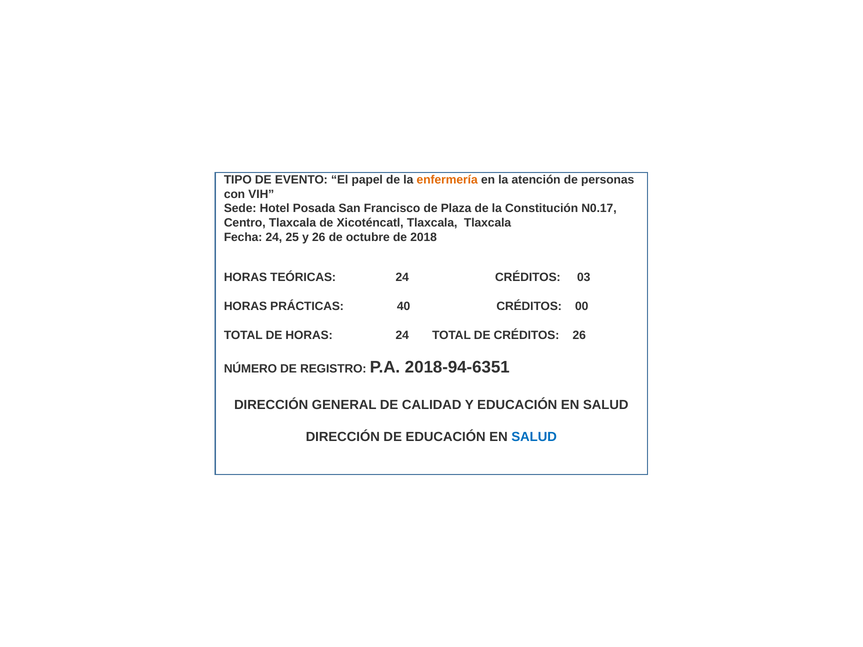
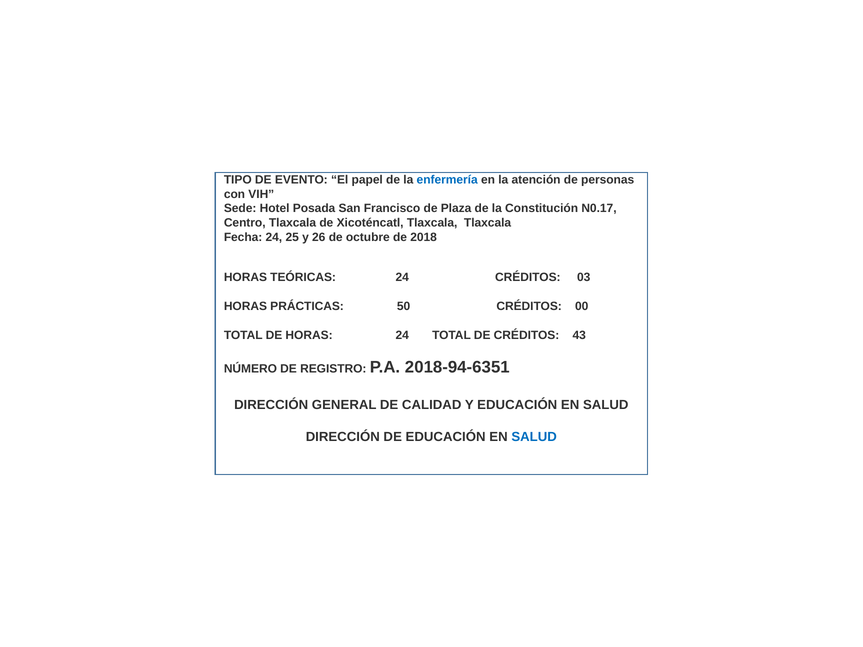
enfermería colour: orange -> blue (447, 180)
40: 40 -> 50 (404, 306)
CRÉDITOS 26: 26 -> 43 (579, 335)
